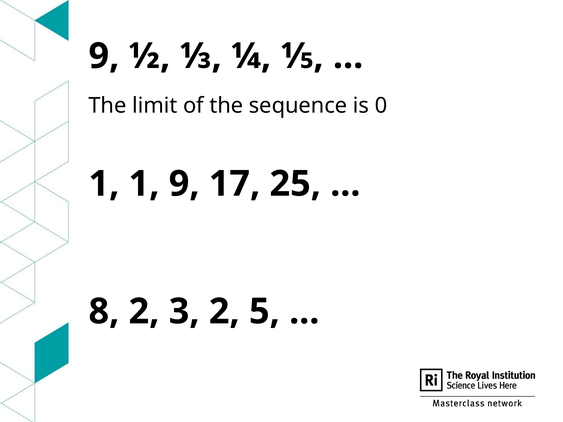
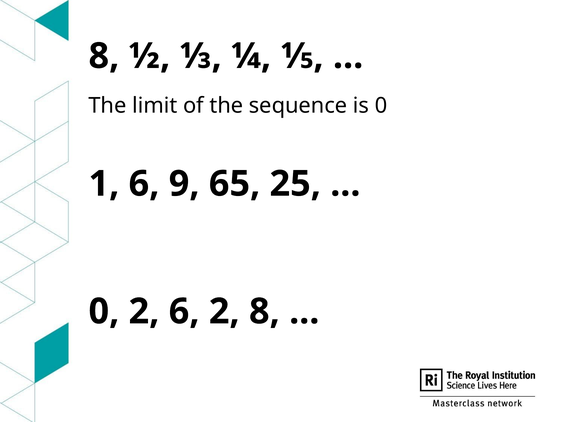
9: 9 -> 8 (104, 56)
1 1: 1 -> 6 (144, 184)
17: 17 -> 65 (235, 184)
8: 8 -> 0 (104, 312)
2 3: 3 -> 6 (184, 312)
2 5: 5 -> 8 (264, 312)
